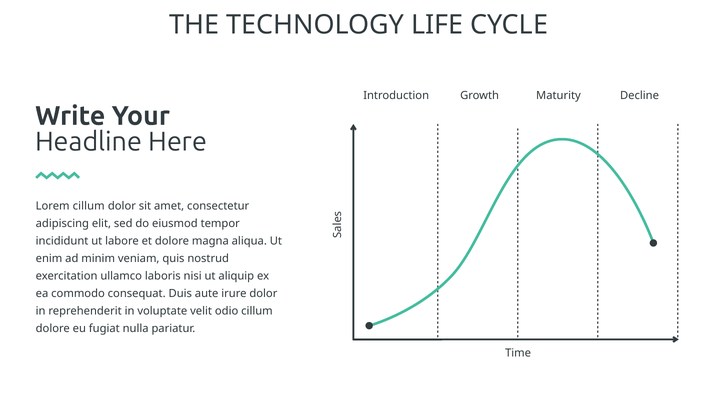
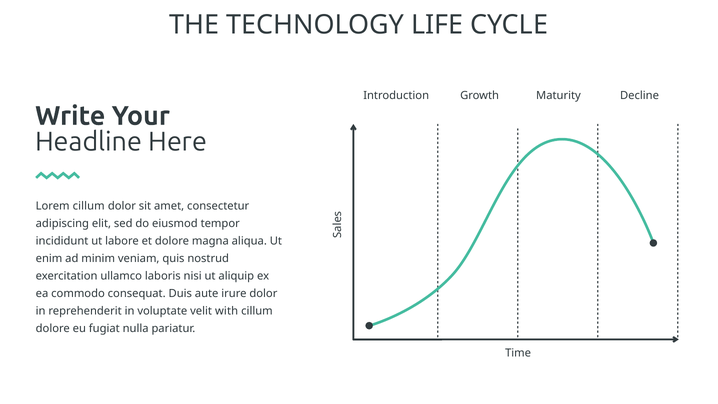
odio: odio -> with (227, 311)
